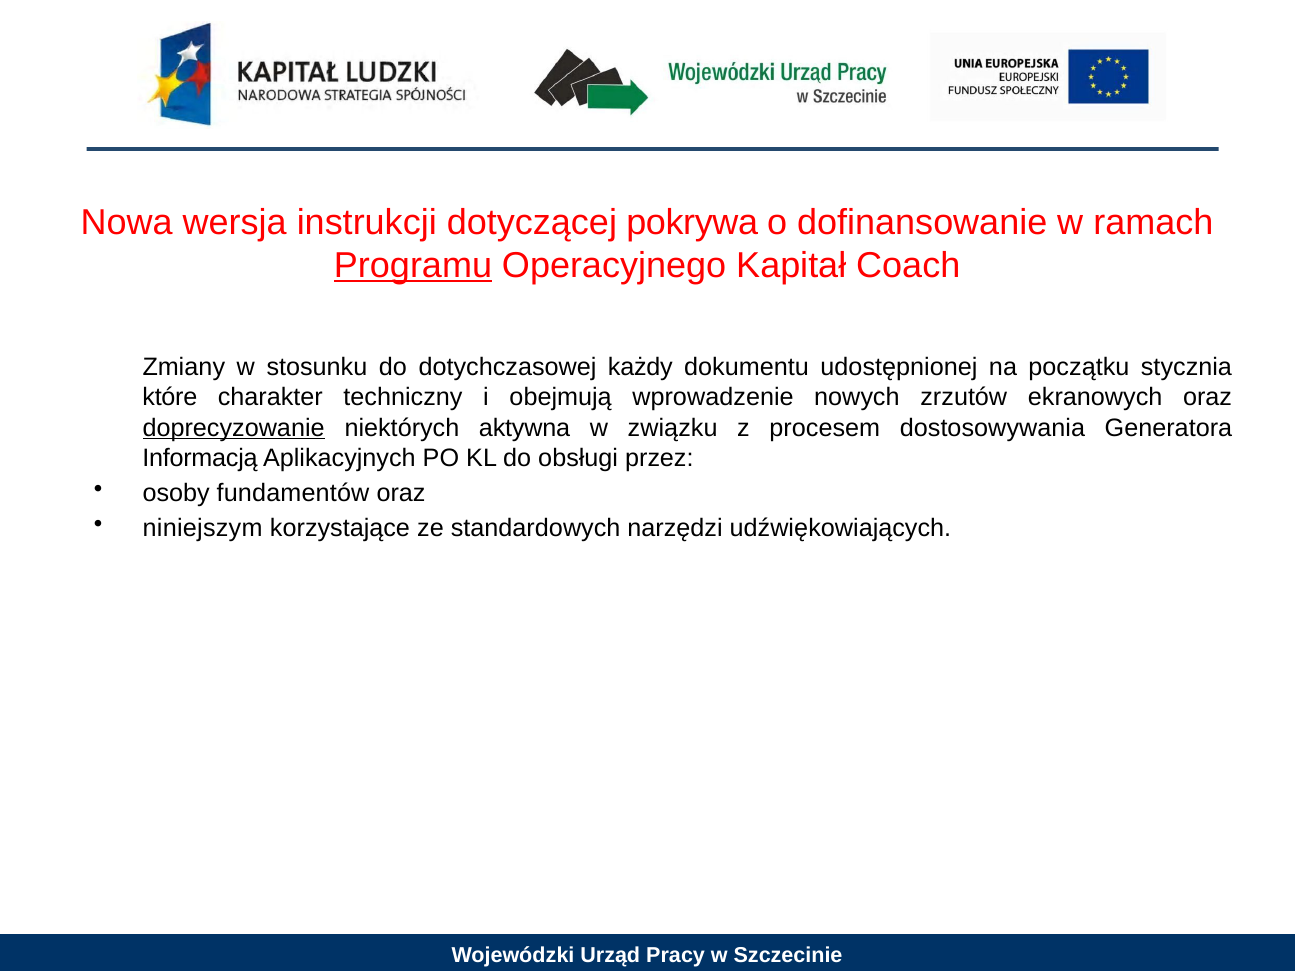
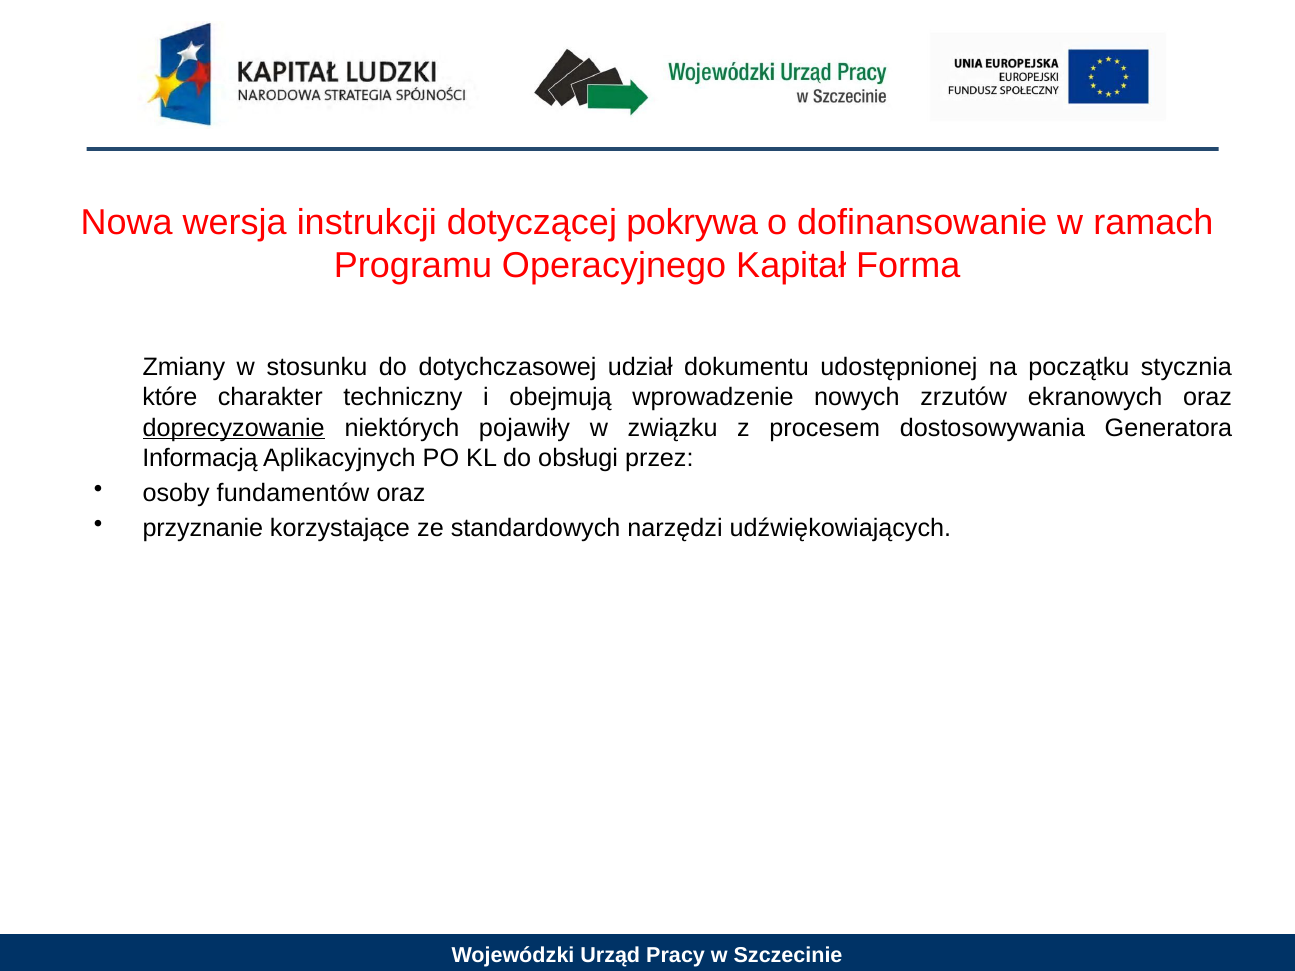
Programu underline: present -> none (413, 266)
Coach: Coach -> Forma (908, 266)
każdy: każdy -> udział (640, 367)
aktywna: aktywna -> pojawiły (524, 428)
niniejszym: niniejszym -> przyznanie (203, 529)
